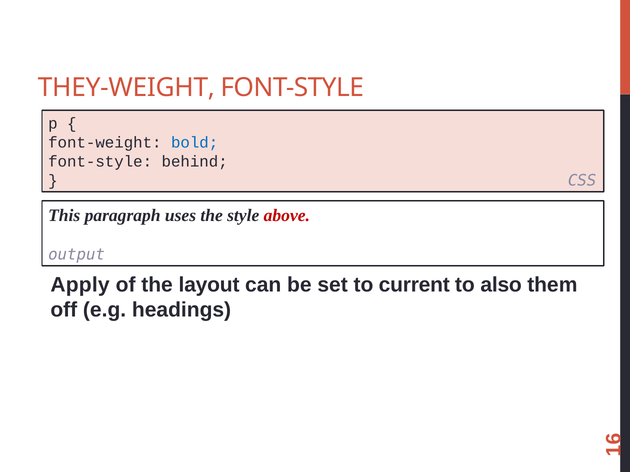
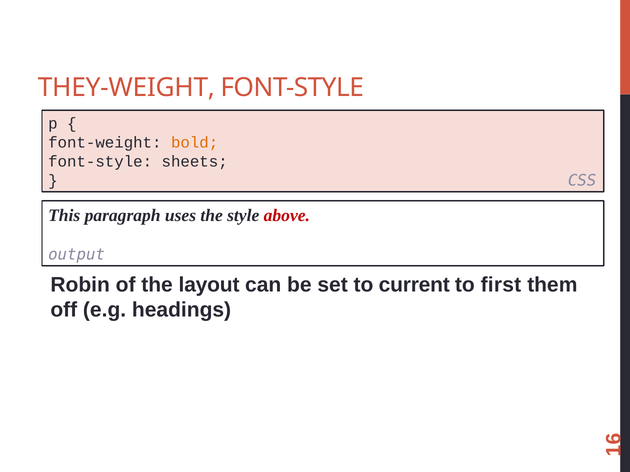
bold colour: blue -> orange (195, 143)
behind: behind -> sheets (195, 162)
Apply: Apply -> Robin (80, 285)
also: also -> first (501, 285)
